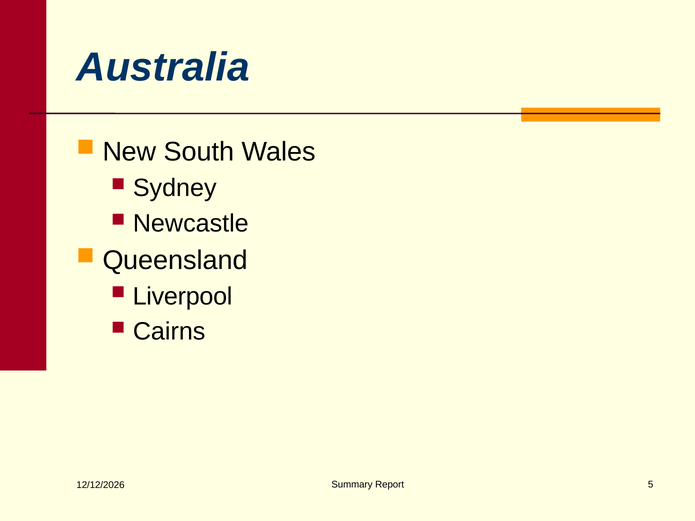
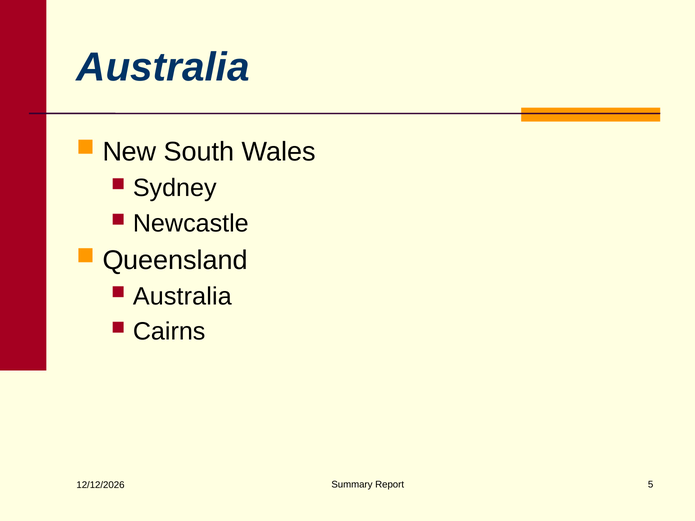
Liverpool: Liverpool -> Australia (182, 296)
